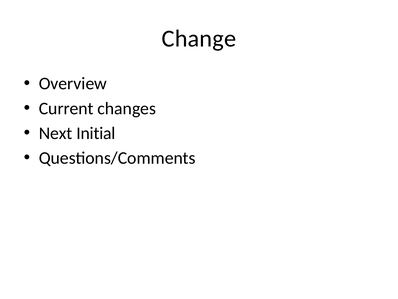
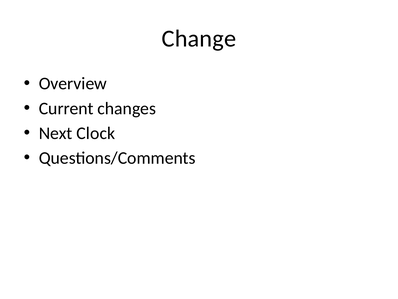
Initial: Initial -> Clock (96, 133)
